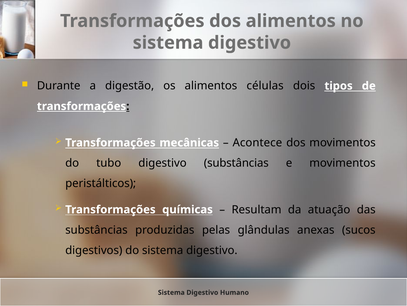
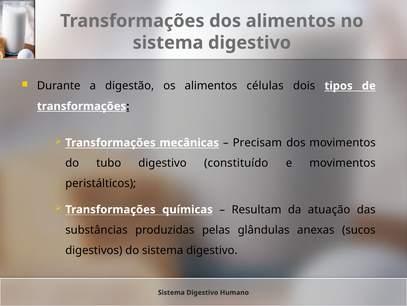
Acontece: Acontece -> Precisam (257, 142)
digestivo substâncias: substâncias -> constituído (236, 163)
